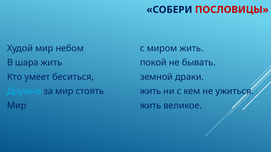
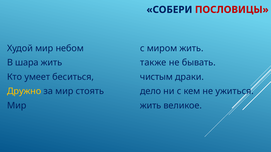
покой: покой -> также (153, 63)
земной: земной -> чистым (156, 77)
Дружно colour: light blue -> yellow (24, 91)
стоять жить: жить -> дело (151, 91)
